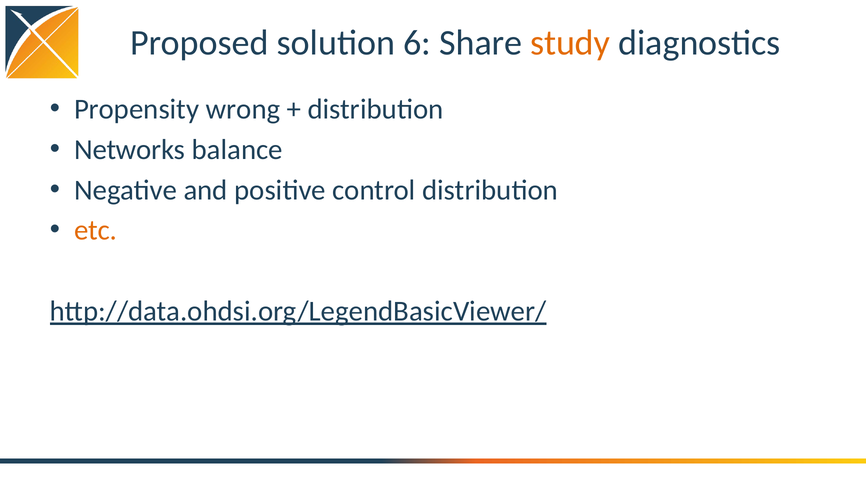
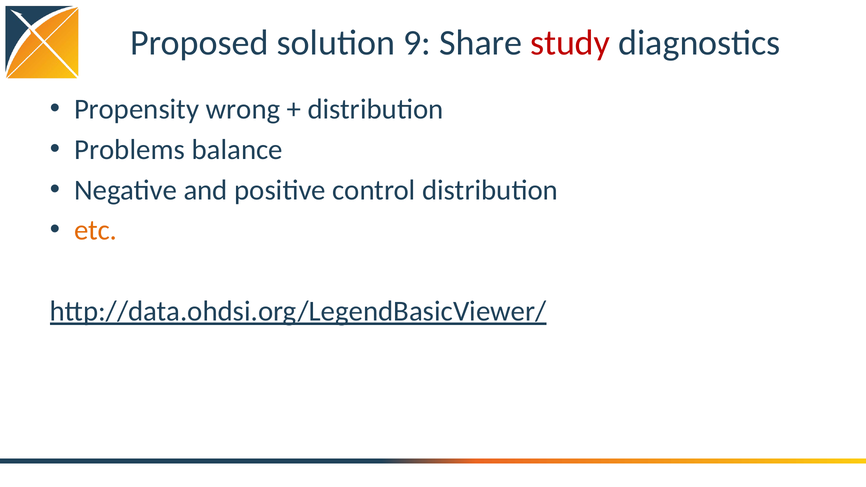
6: 6 -> 9 (417, 43)
study colour: orange -> red (570, 43)
Networks: Networks -> Problems (130, 150)
